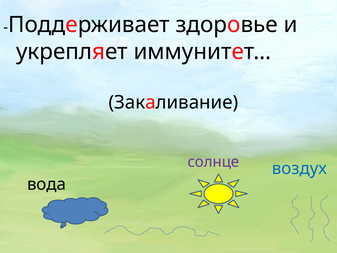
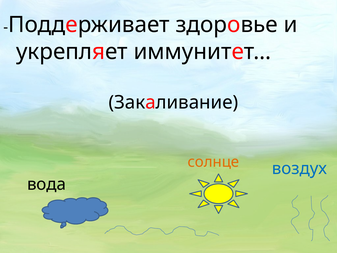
солнце colour: purple -> orange (213, 162)
